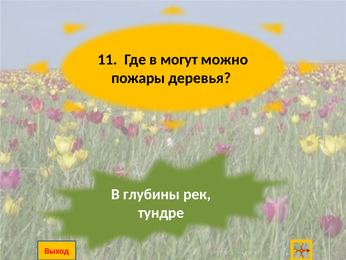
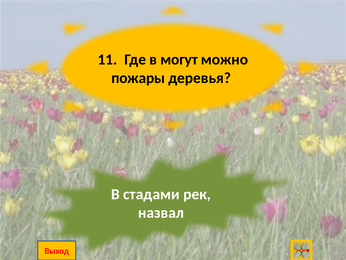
глубины: глубины -> стадами (151, 194)
тундре: тундре -> назвал (161, 212)
